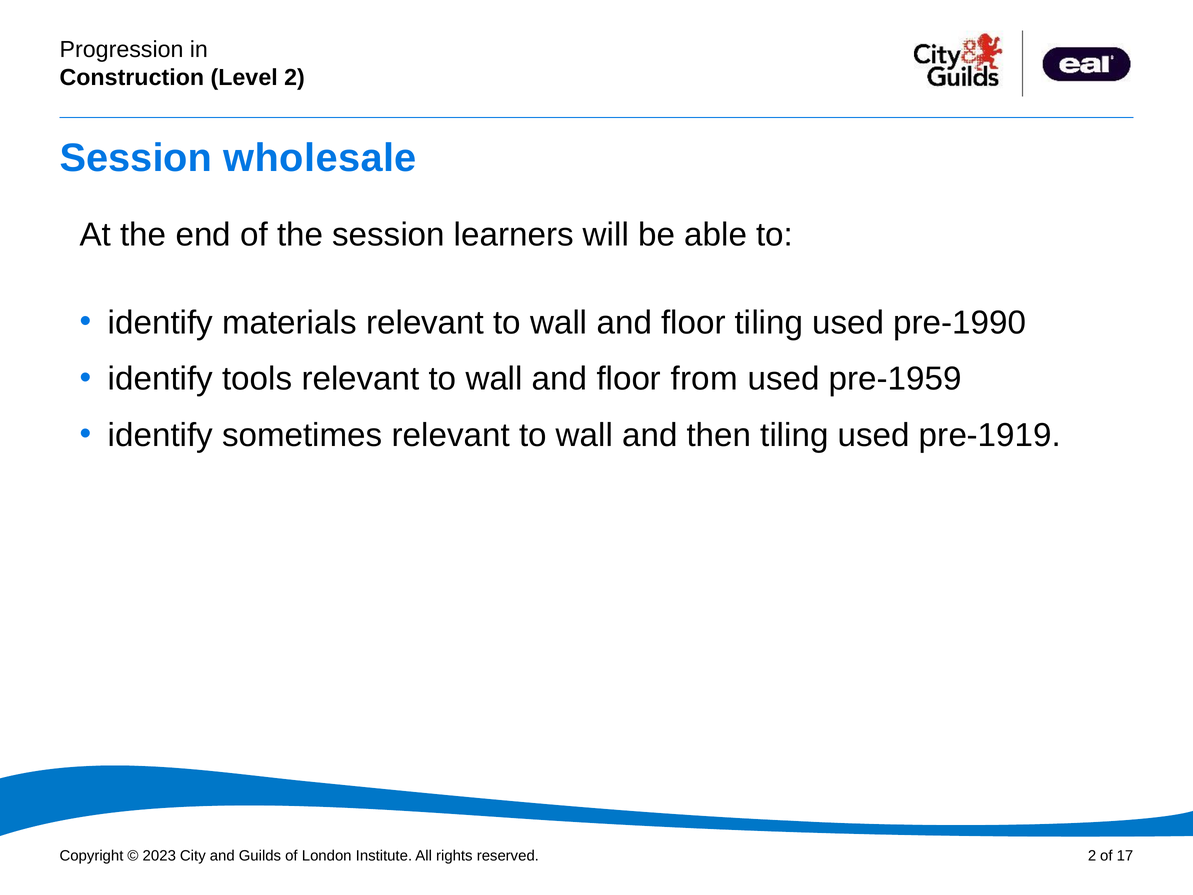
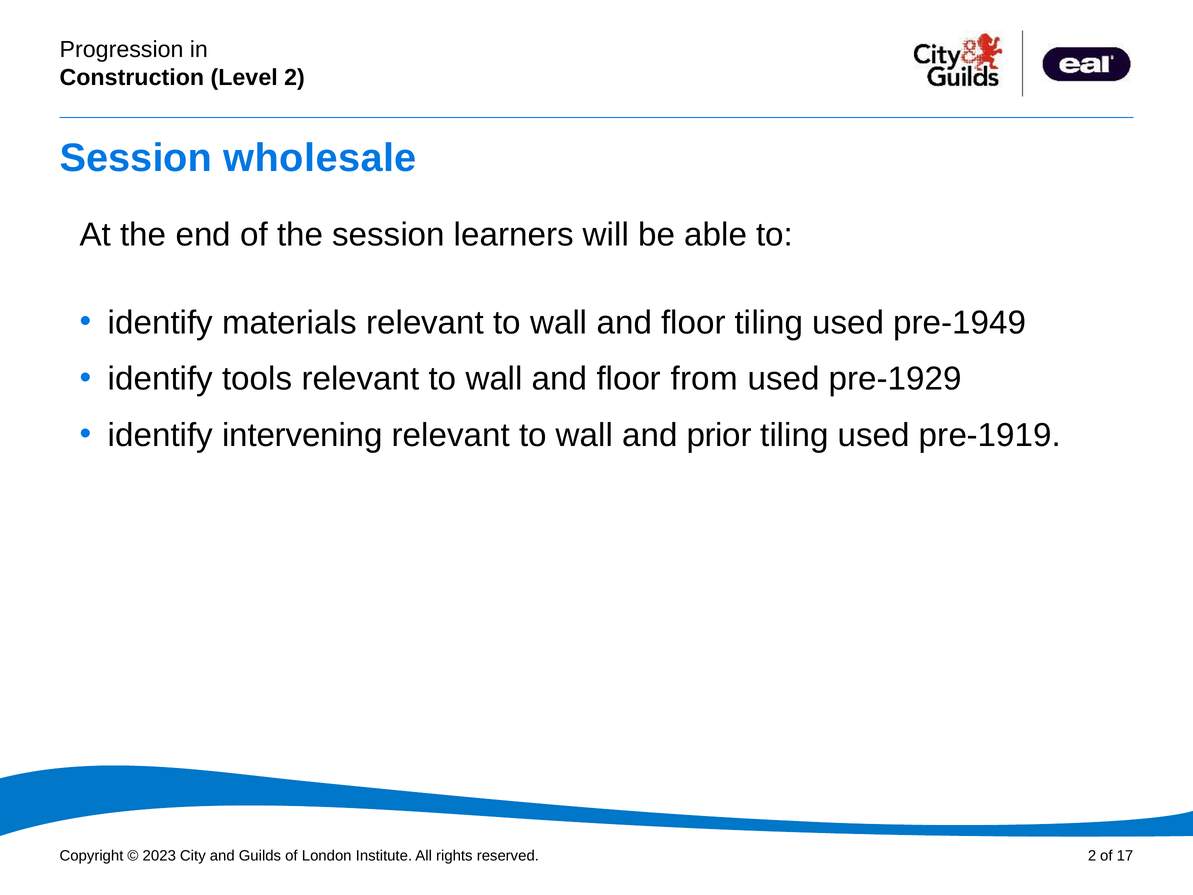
pre-1990: pre-1990 -> pre-1949 (960, 323)
pre-1959: pre-1959 -> pre-1929 (895, 379)
sometimes: sometimes -> intervening (302, 435)
then: then -> prior (719, 435)
